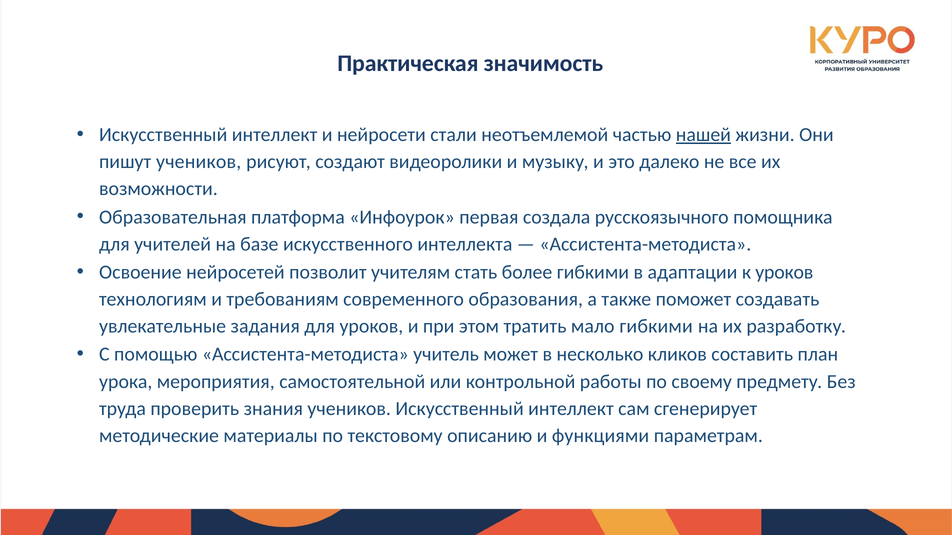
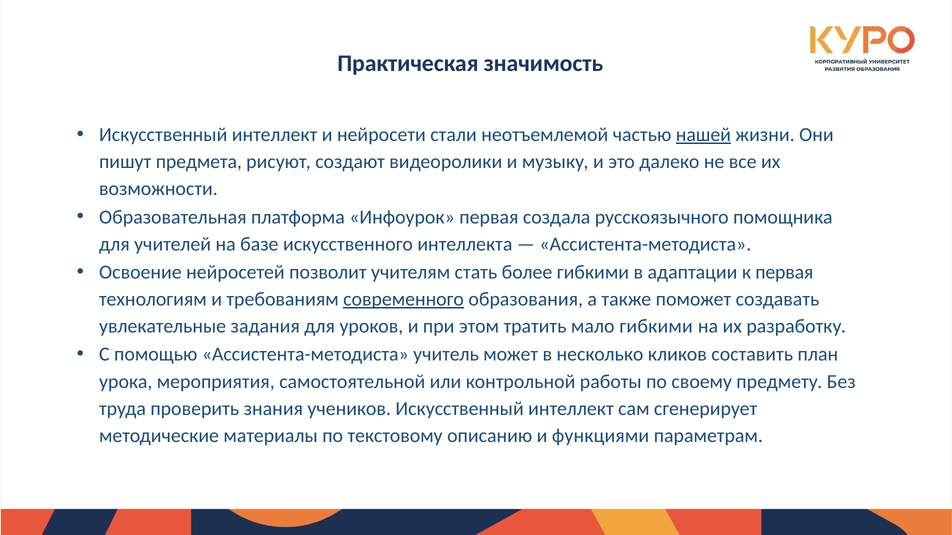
пишут учеников: учеников -> предмета (199, 162)
к уроков: уроков -> первая (784, 272)
современного underline: none -> present (404, 300)
